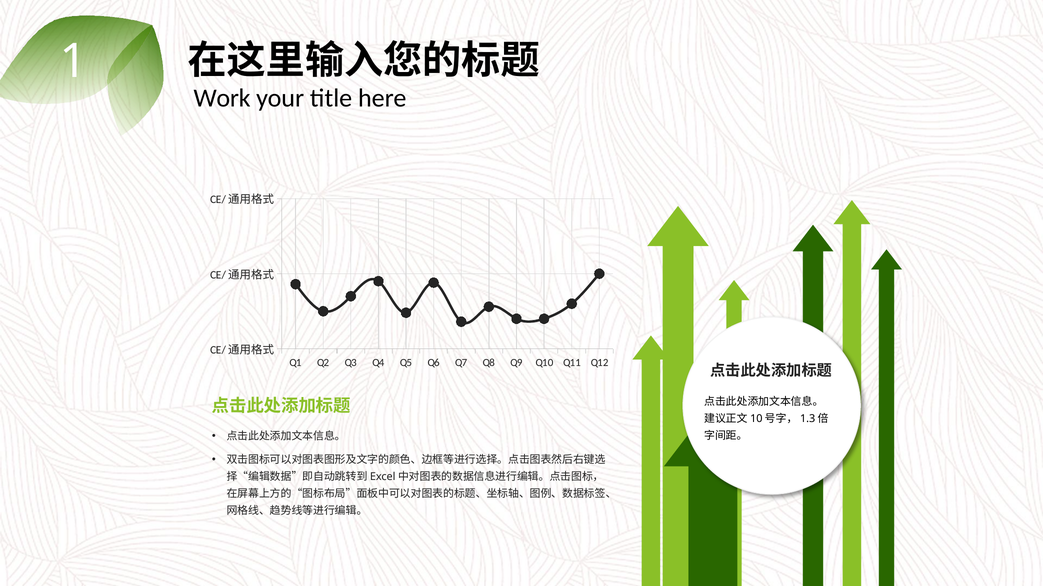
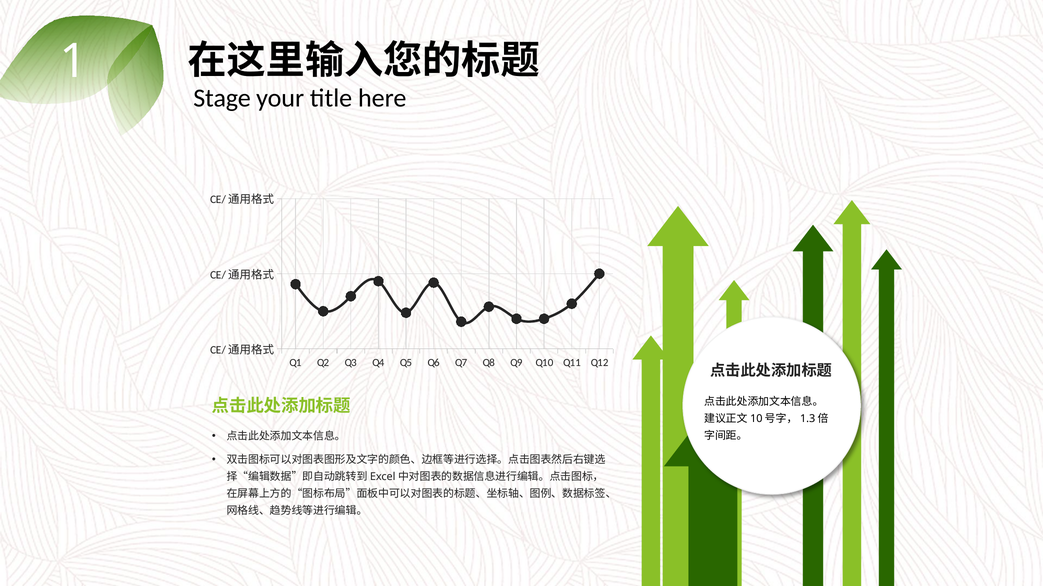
Work: Work -> Stage (222, 98)
